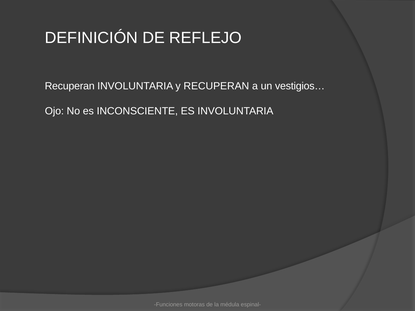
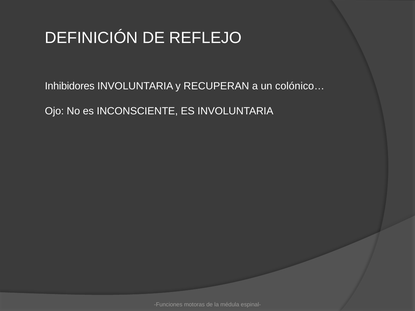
Recuperan: Recuperan -> Inhibidores (70, 86)
vestigios…: vestigios… -> colónico… (300, 86)
